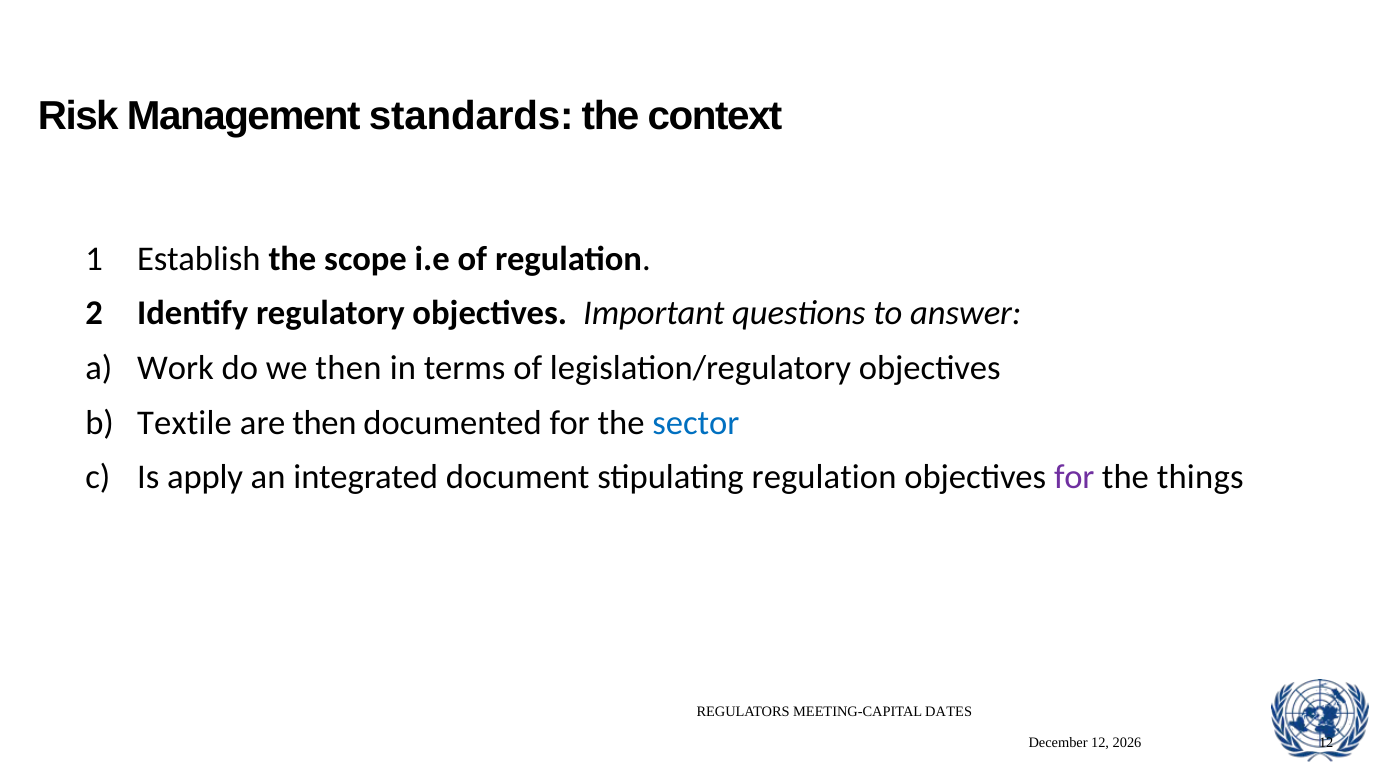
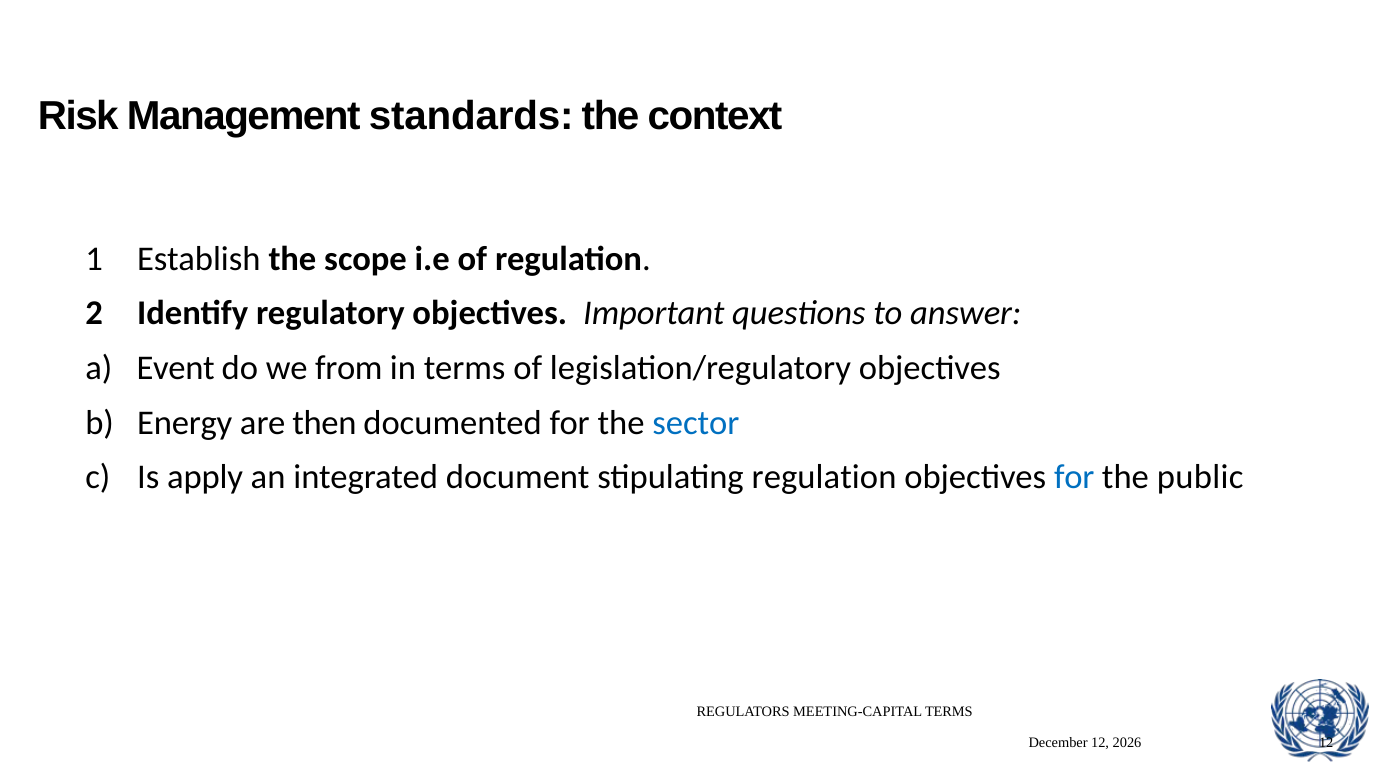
Work: Work -> Event (176, 368)
we then: then -> from (349, 368)
Textile: Textile -> Energy (185, 423)
for colour: purple -> blue (1074, 477)
things: things -> public (1200, 477)
MEETING-CAPITAL DATES: DATES -> TERMS (949, 711)
